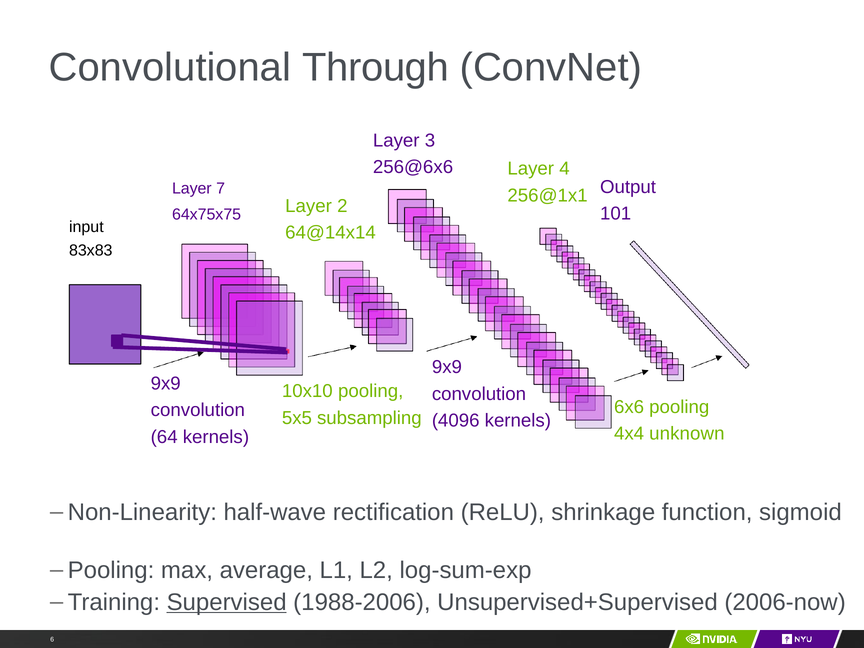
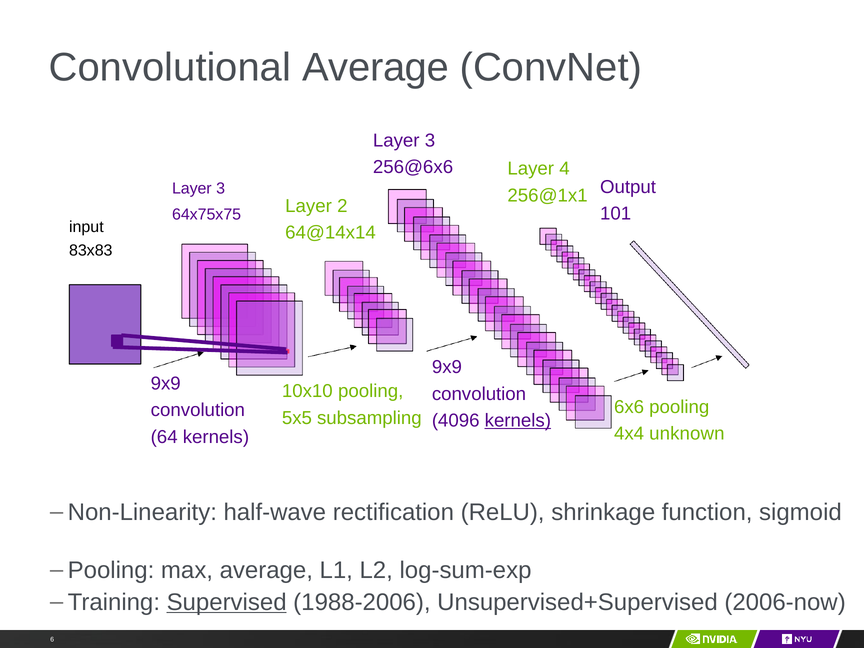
Convolutional Through: Through -> Average (376, 67)
7: 7 -> 3 (221, 189)
kernels underline: none -> present (518, 421)
